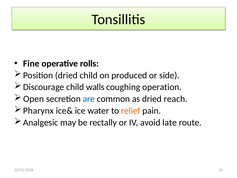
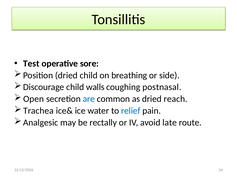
Fine: Fine -> Test (31, 63)
rolls: rolls -> sore (89, 63)
produced: produced -> breathing (129, 75)
operation: operation -> postnasal (162, 87)
Pharynx: Pharynx -> Trachea (38, 111)
relief colour: orange -> blue (131, 111)
